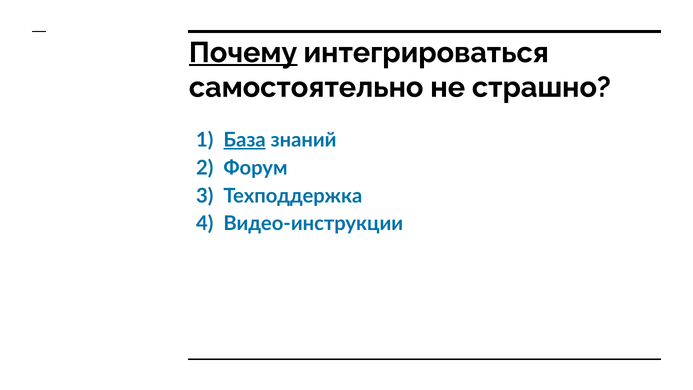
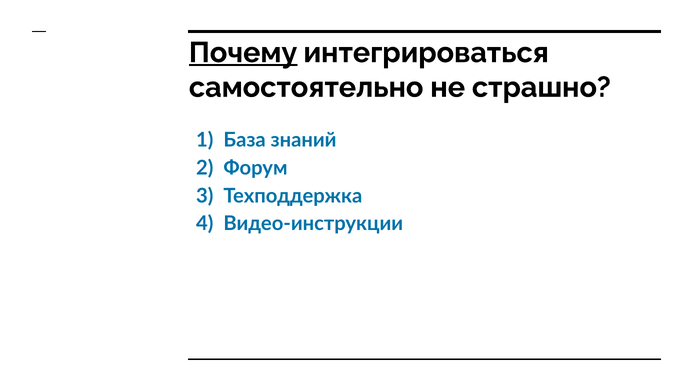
База underline: present -> none (245, 140)
